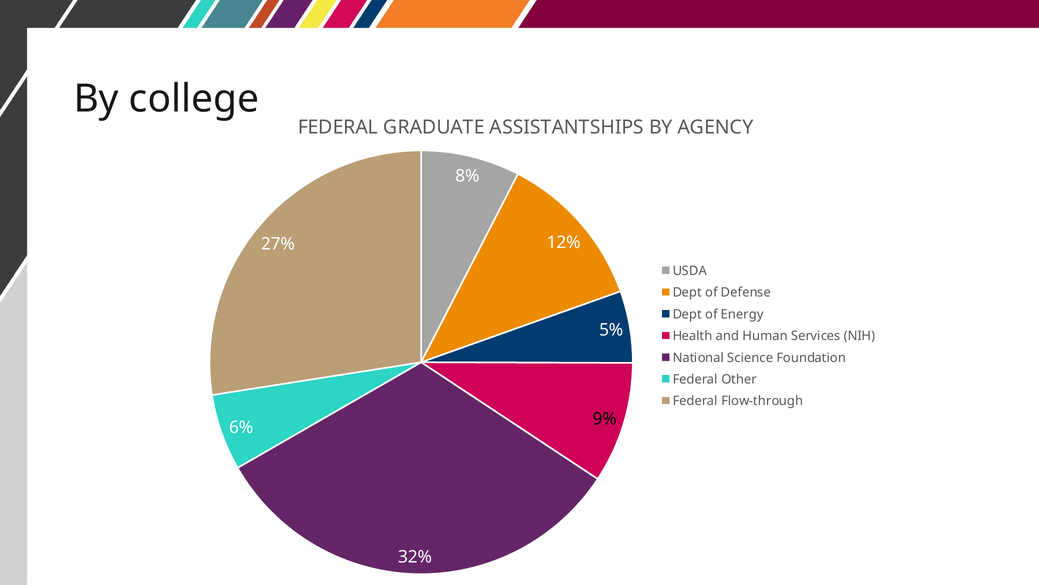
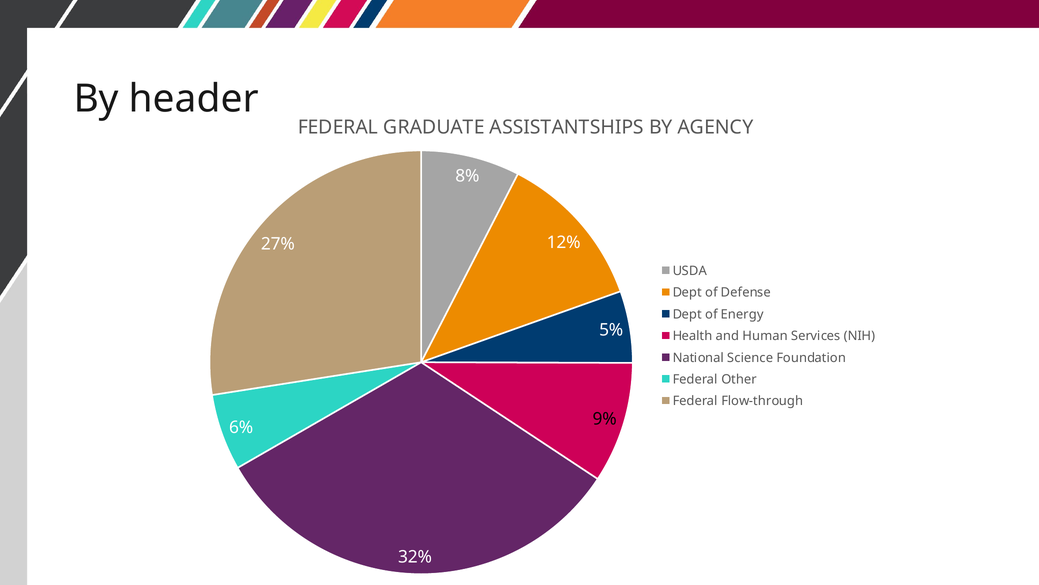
college: college -> header (194, 99)
